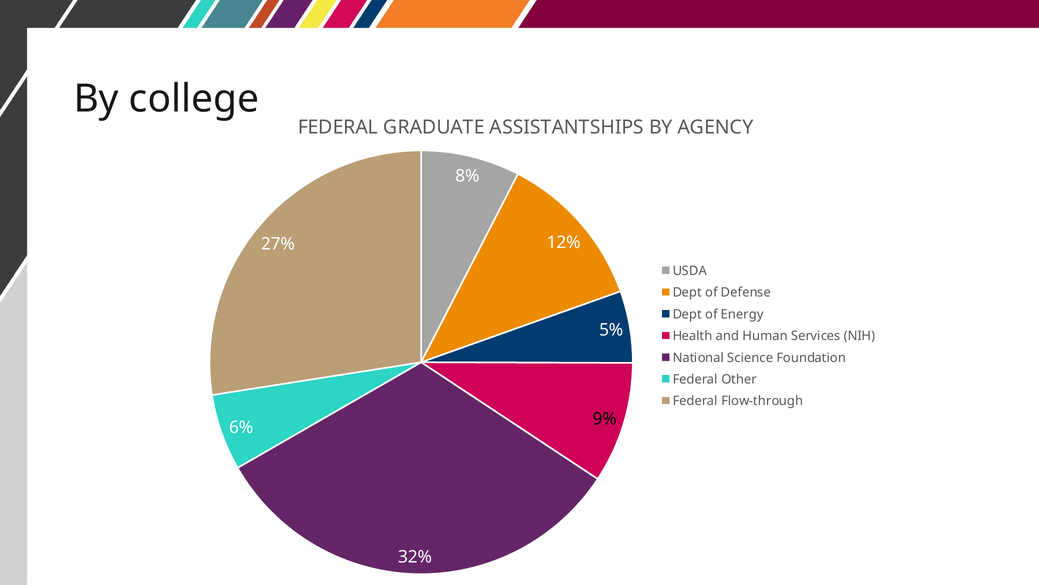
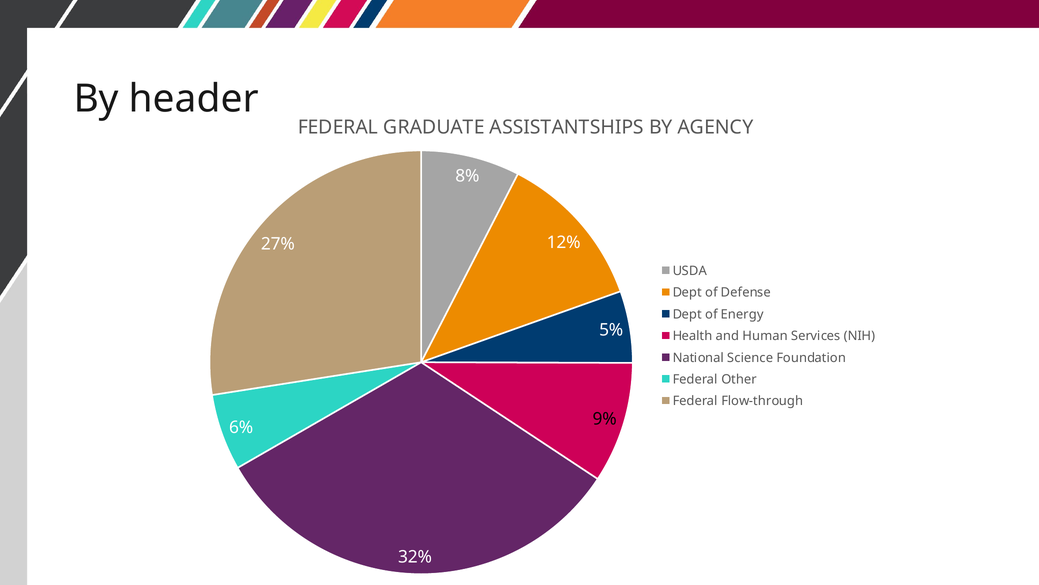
college: college -> header (194, 99)
